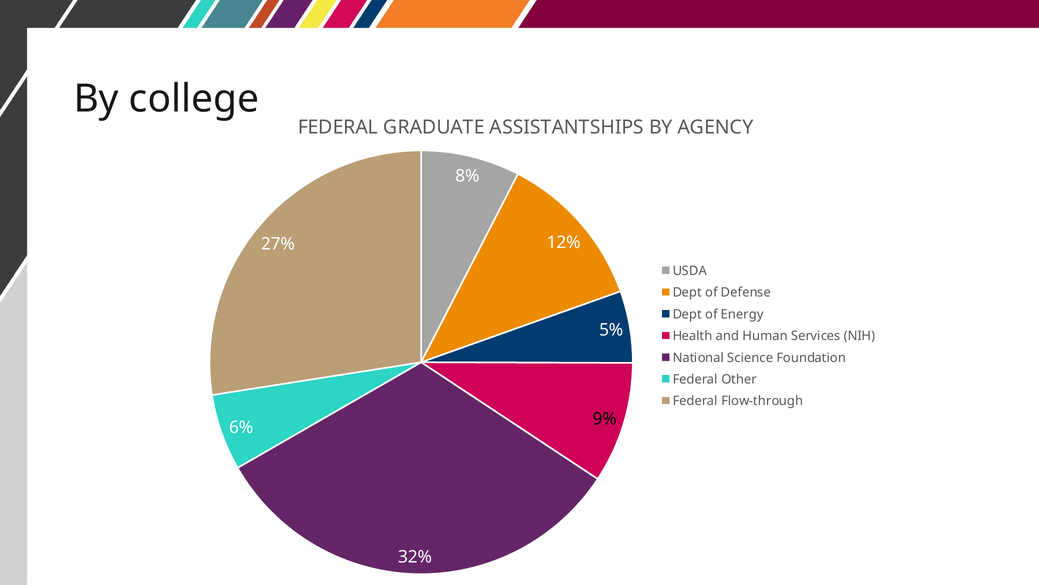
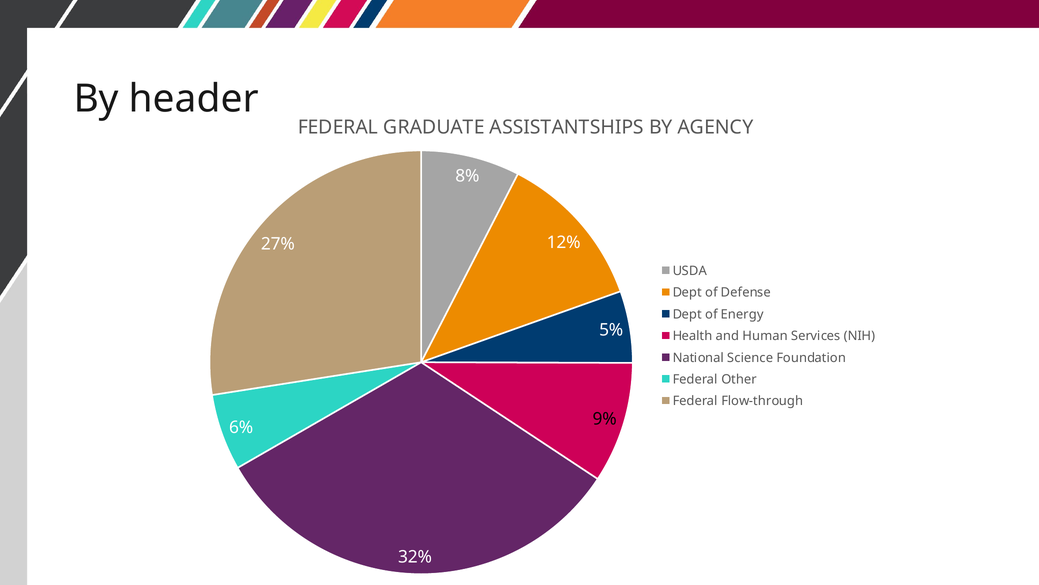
college: college -> header (194, 99)
